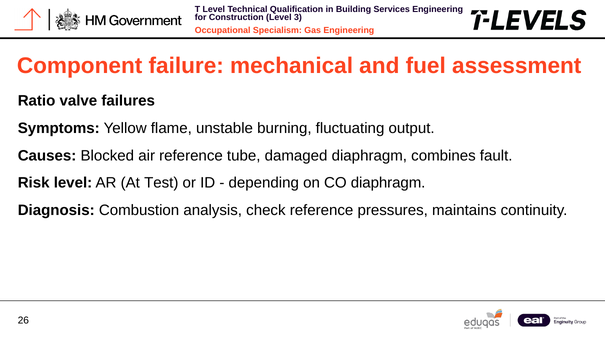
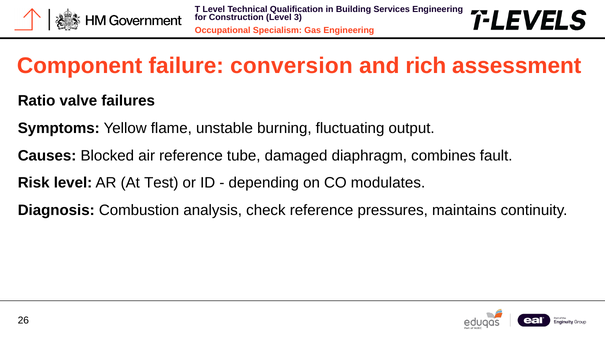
mechanical: mechanical -> conversion (291, 66)
fuel: fuel -> rich (426, 66)
CO diaphragm: diaphragm -> modulates (388, 183)
